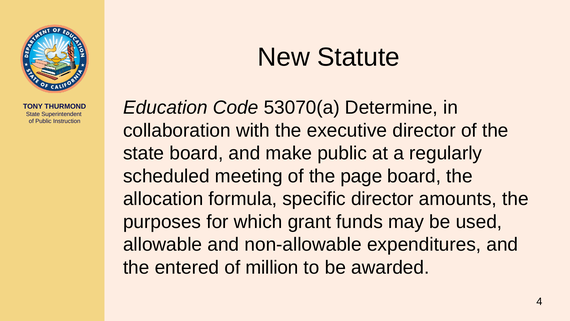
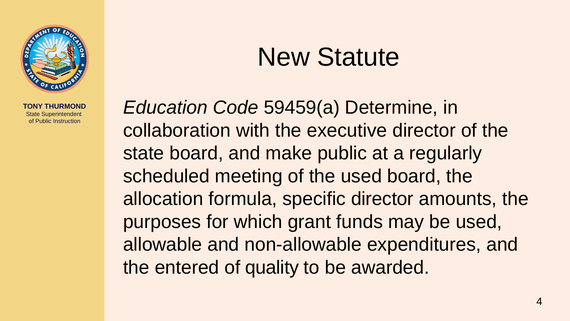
53070(a: 53070(a -> 59459(a (302, 107)
the page: page -> used (361, 176)
million: million -> quality (272, 267)
